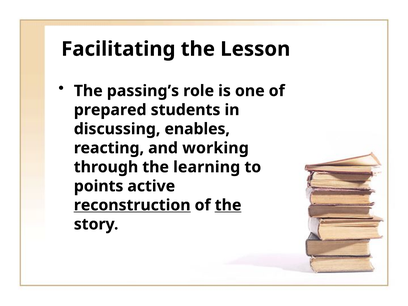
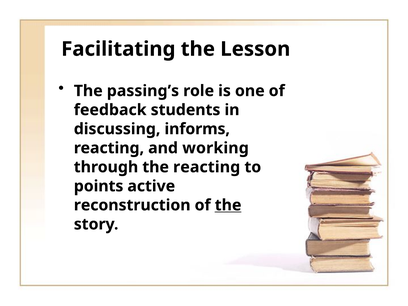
prepared: prepared -> feedback (110, 110)
enables: enables -> informs (197, 129)
the learning: learning -> reacting (207, 167)
reconstruction underline: present -> none (132, 205)
